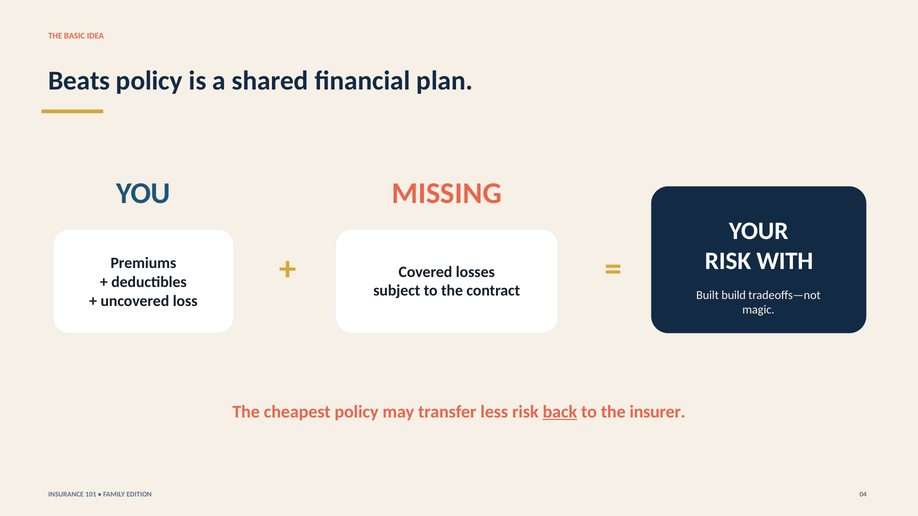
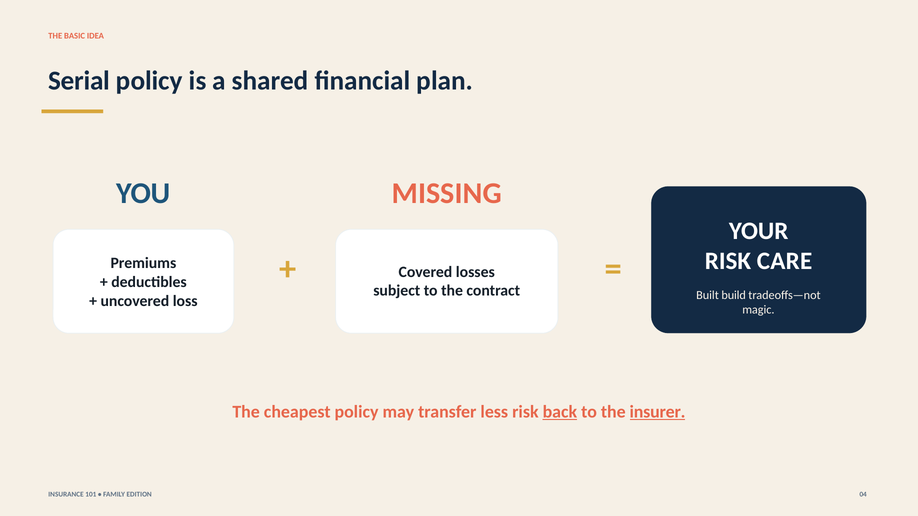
Beats: Beats -> Serial (79, 81)
WITH: WITH -> CARE (785, 261)
insurer underline: none -> present (658, 412)
